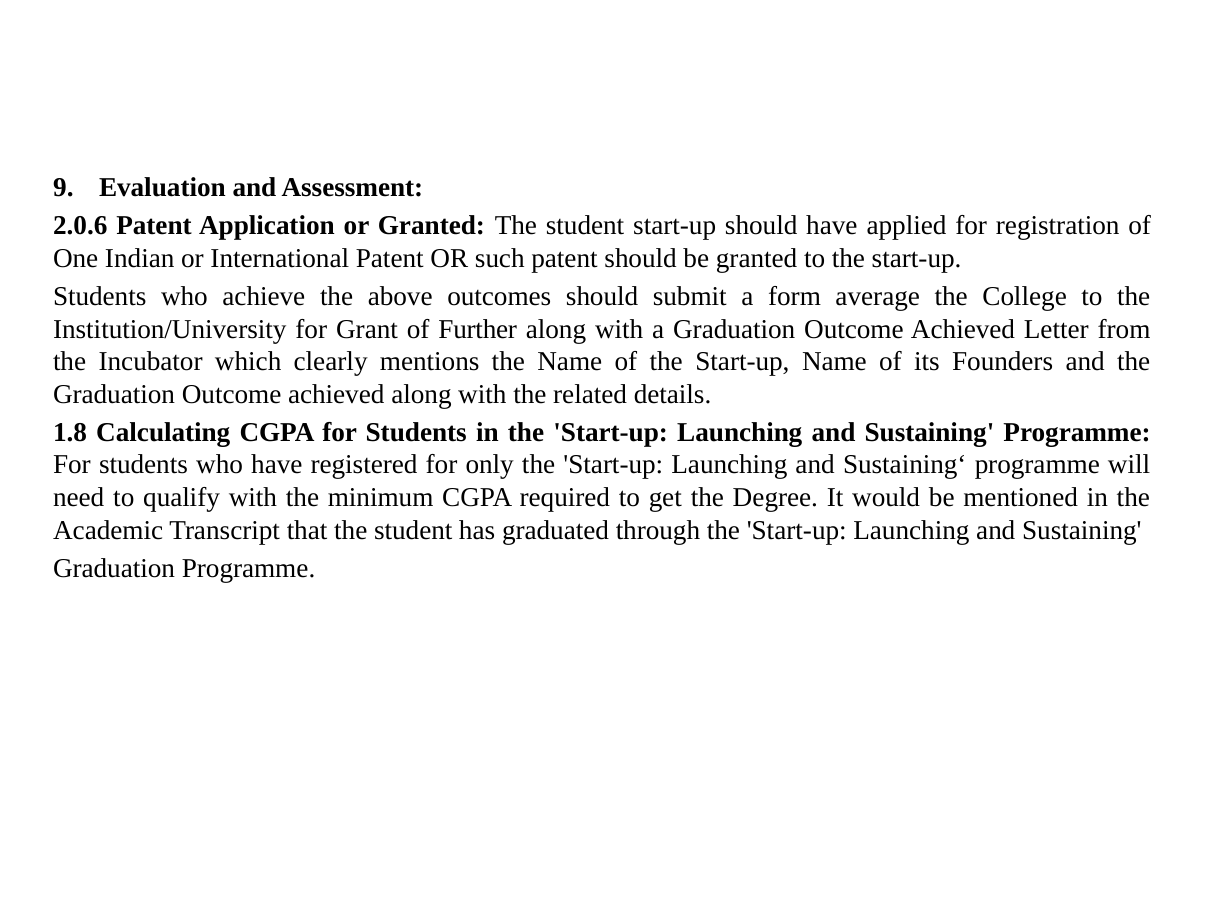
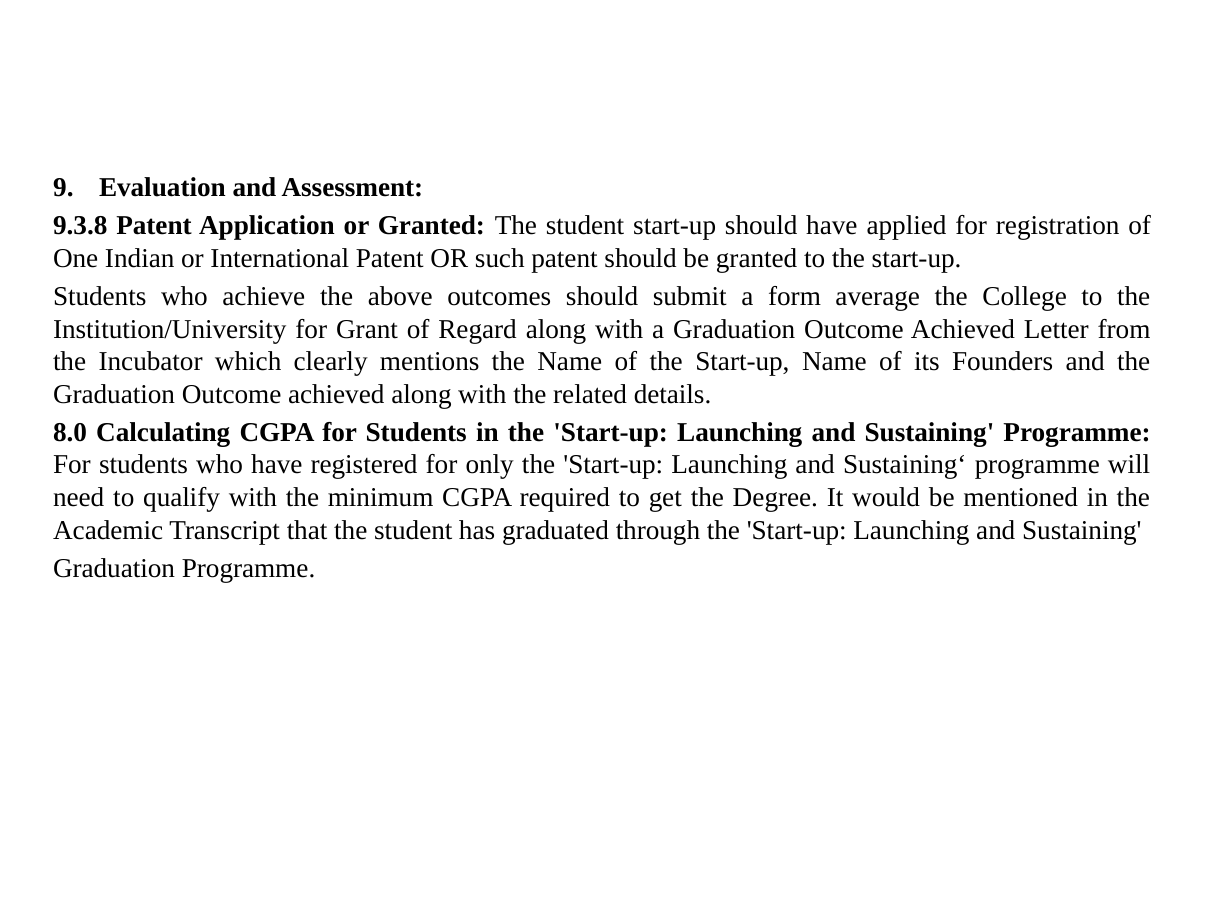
2.0.6: 2.0.6 -> 9.3.8 (80, 226)
Further: Further -> Regard (478, 329)
1.8: 1.8 -> 8.0 (70, 433)
